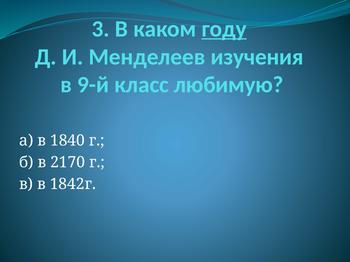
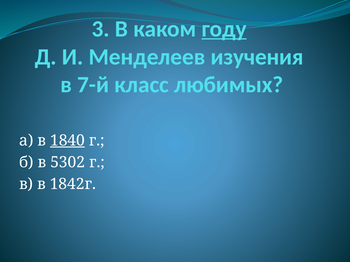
9-й: 9-й -> 7-й (93, 85)
любимую: любимую -> любимых (229, 85)
1840 underline: none -> present (67, 141)
2170: 2170 -> 5302 (68, 162)
